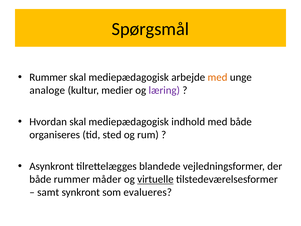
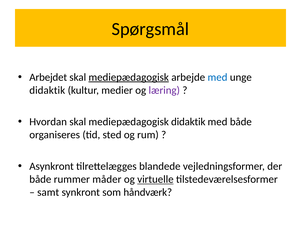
Rummer: Rummer -> Arbejdet (48, 77)
mediepædagogisk underline: none -> present (129, 77)
med colour: orange -> blue (217, 77)
analoge: analoge -> didaktik (47, 90)
mediepædagogisk indhold: indhold -> didaktik (188, 122)
evalueres: evalueres -> håndværk (148, 192)
